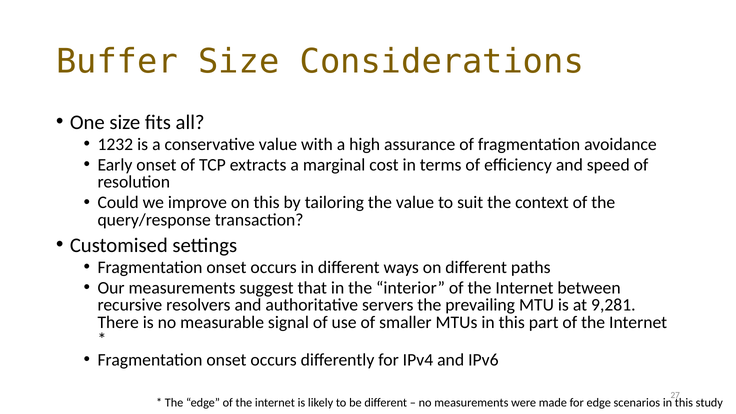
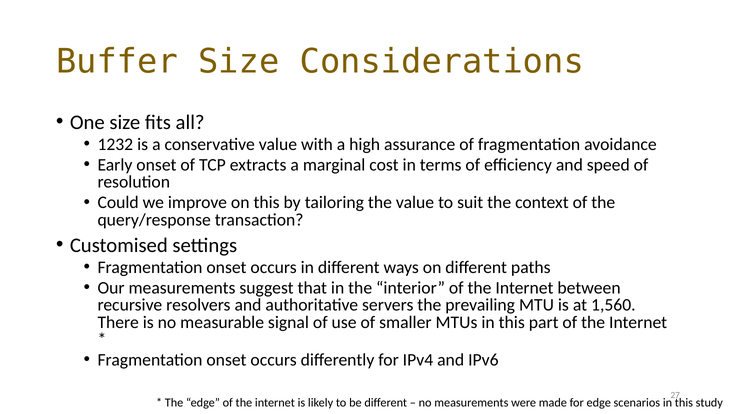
9,281: 9,281 -> 1,560 (613, 305)
